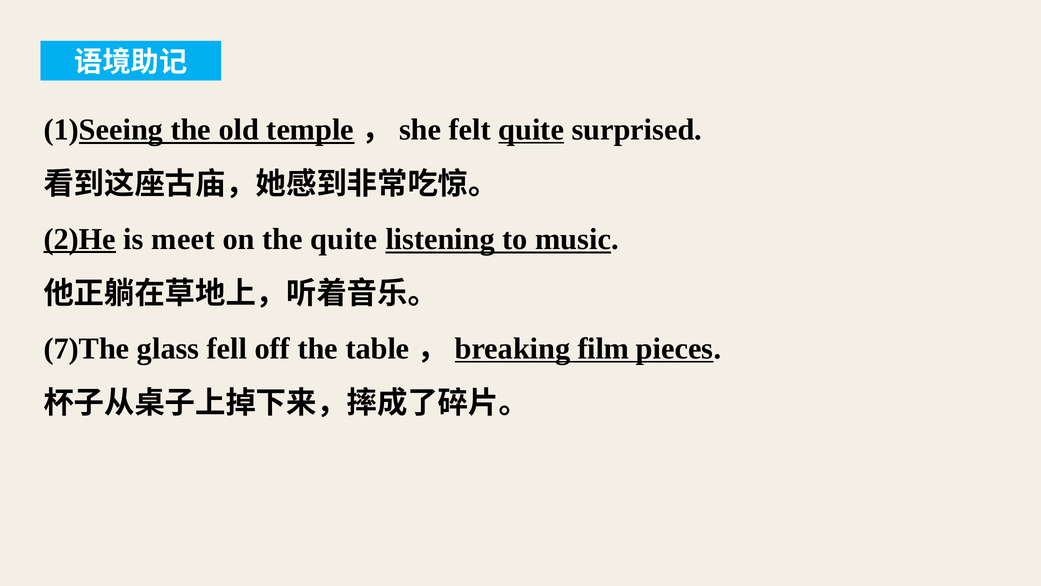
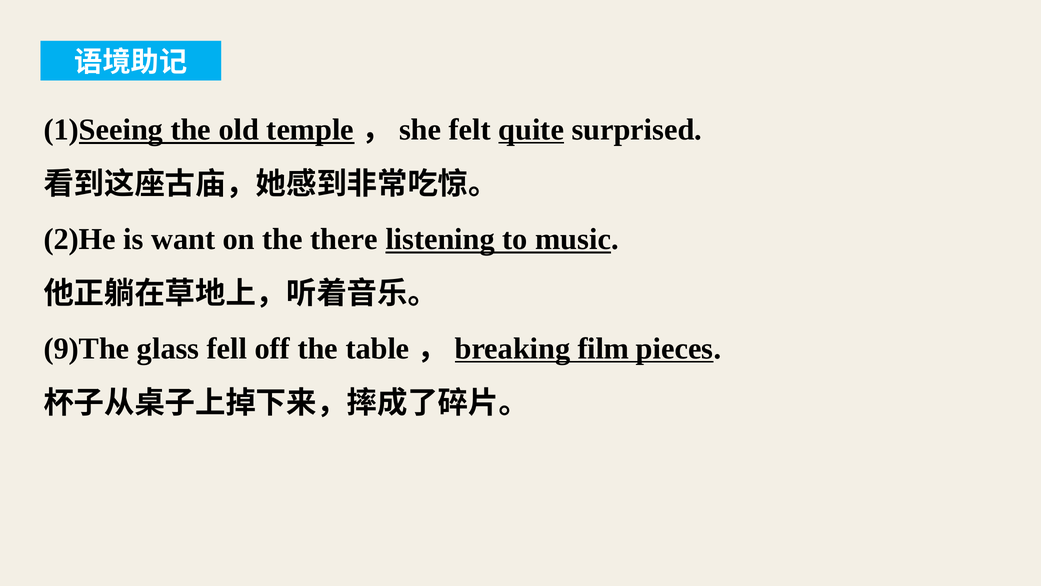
2)He underline: present -> none (80, 239)
meet: meet -> want (183, 239)
the quite: quite -> there (344, 239)
7)The: 7)The -> 9)The (87, 348)
